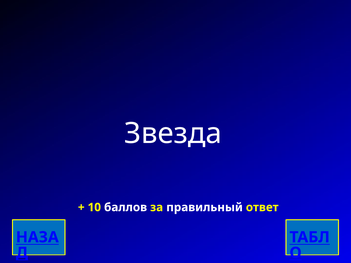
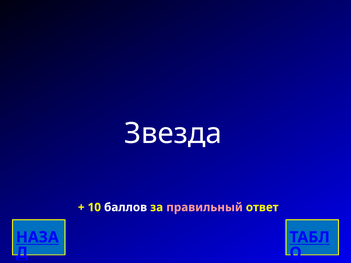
правильный colour: white -> pink (205, 208)
